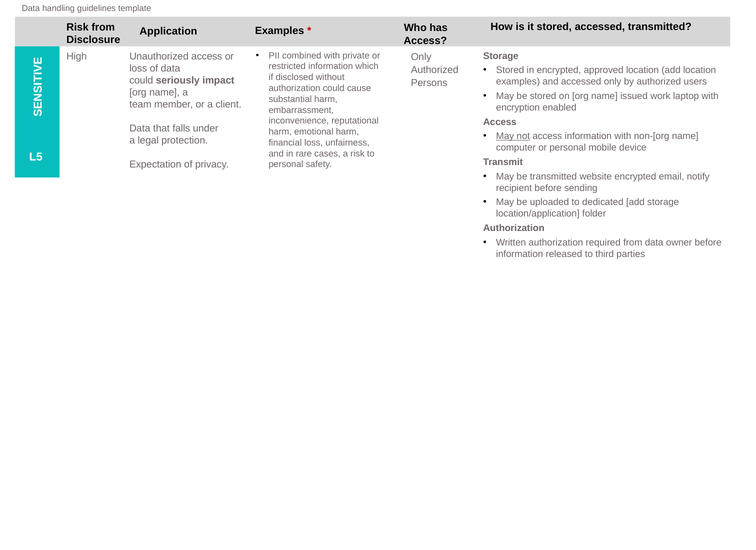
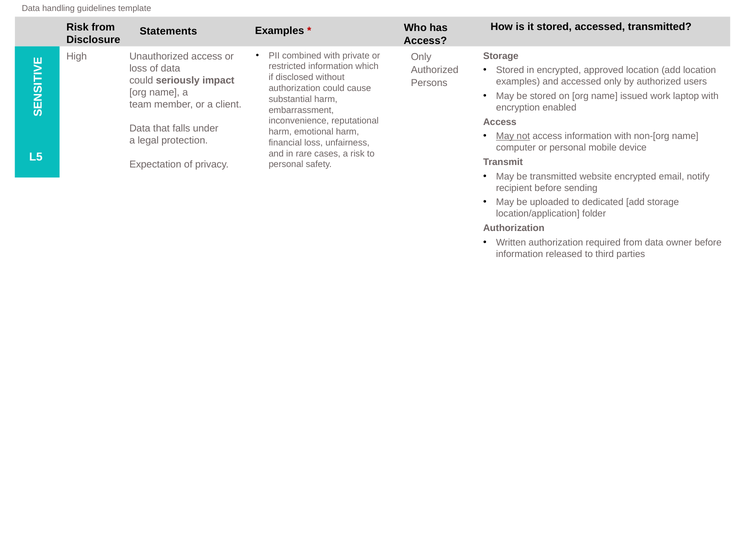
Application: Application -> Statements (168, 31)
